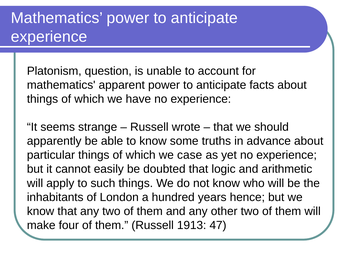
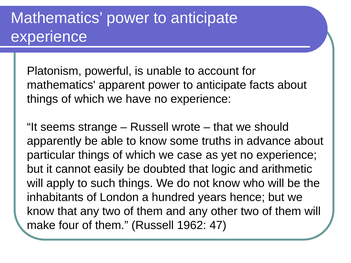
question: question -> powerful (108, 71)
1913: 1913 -> 1962 (192, 225)
